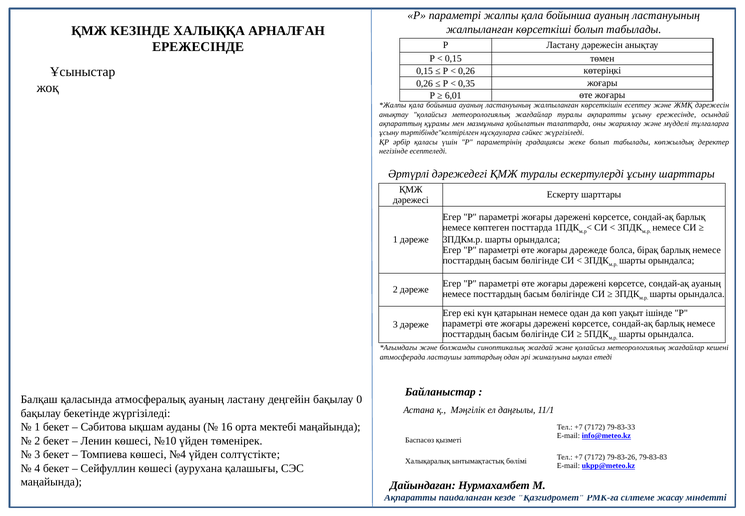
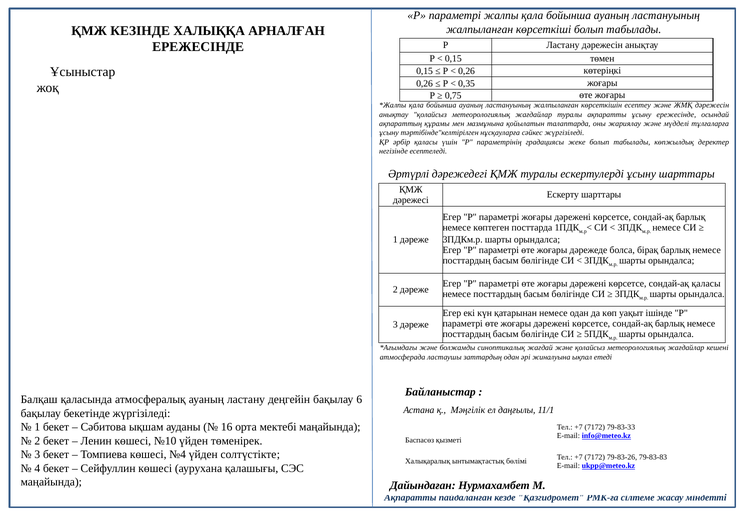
6,01: 6,01 -> 0,75 (453, 96)
сондай-ақ ауаның: ауаның -> қаласы (706, 284)
0: 0 -> 6 (359, 399)
